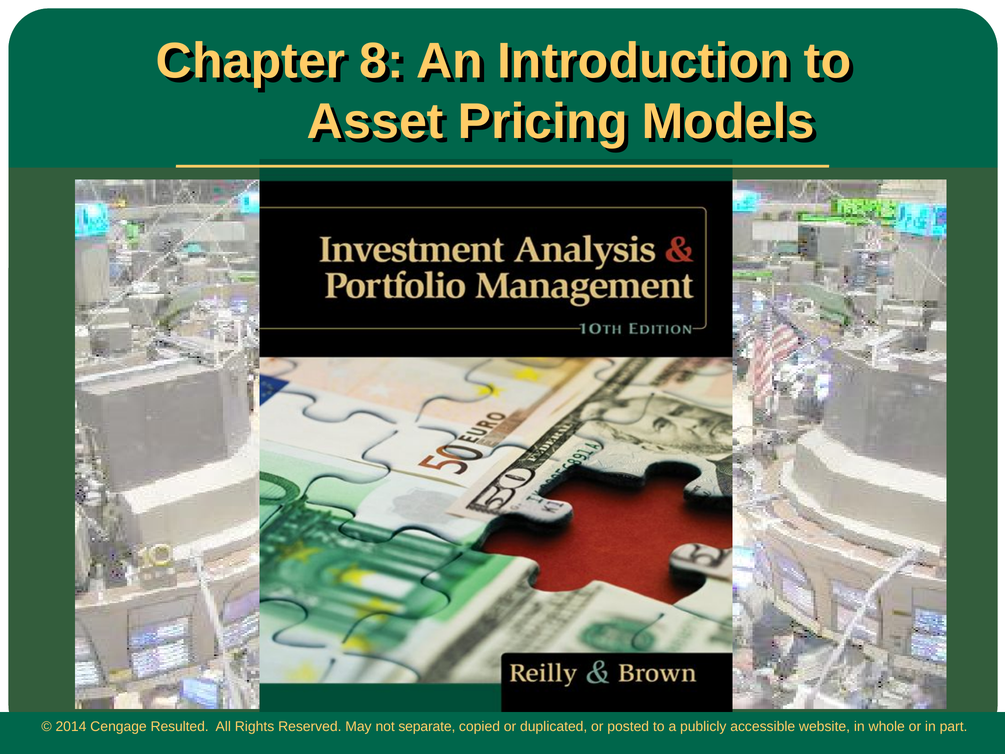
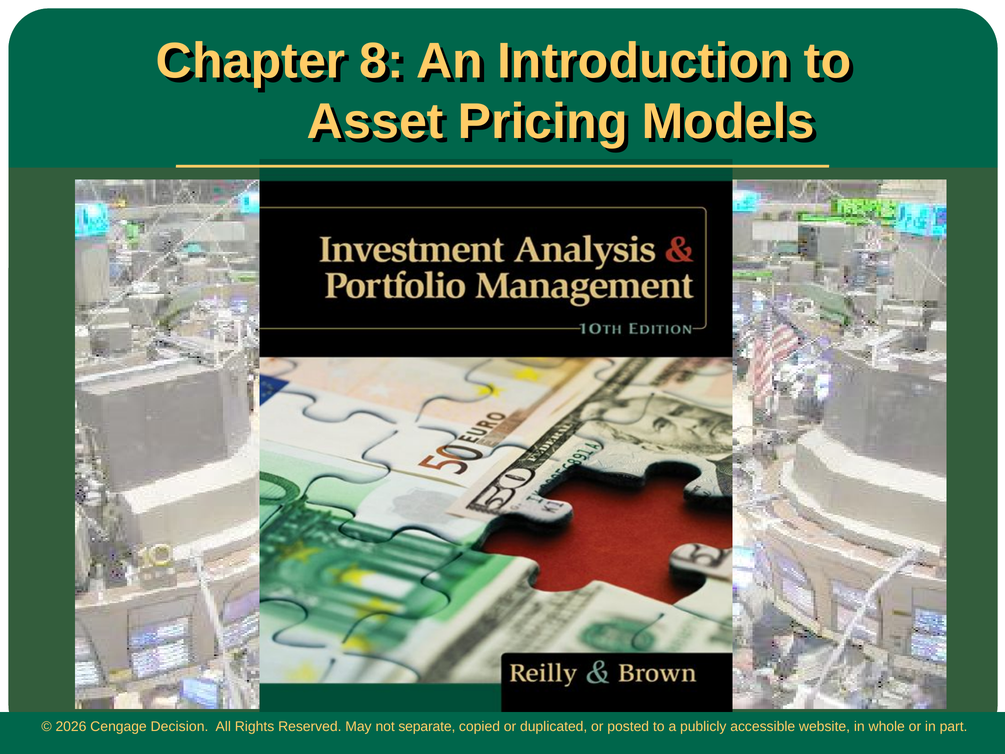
2014: 2014 -> 2026 (71, 726)
Resulted: Resulted -> Decision (180, 726)
